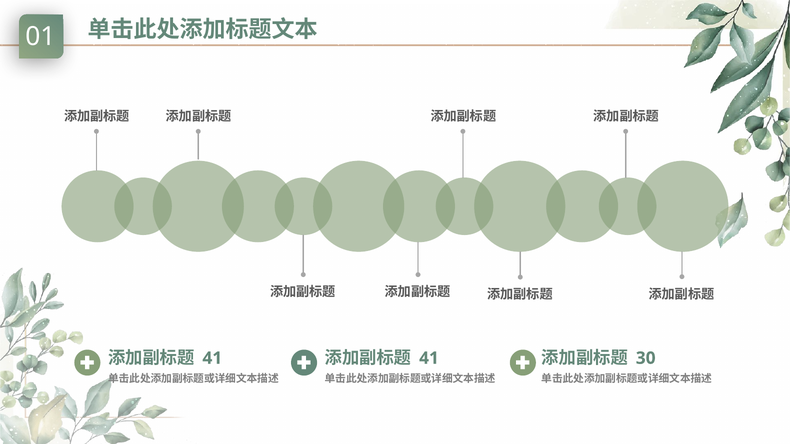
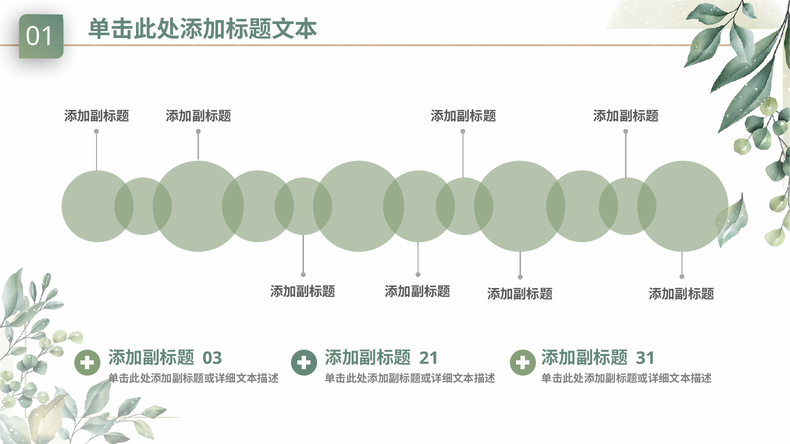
41: 41 -> 03 (212, 358)
41: 41 -> 21 (429, 358)
30: 30 -> 31 (646, 358)
